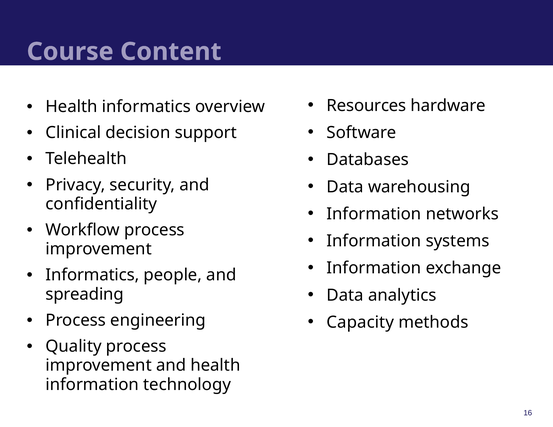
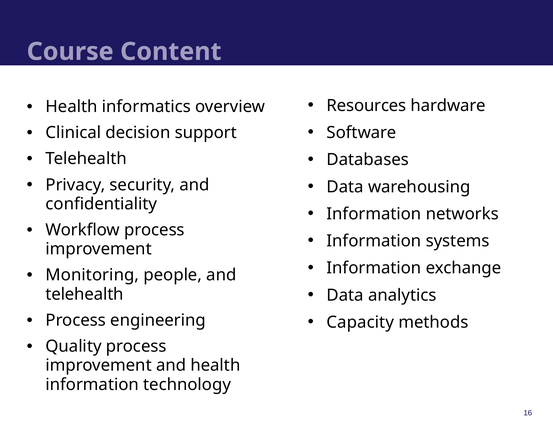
Informatics: Informatics -> Monitoring (92, 275)
spreading: spreading -> telehealth (85, 294)
